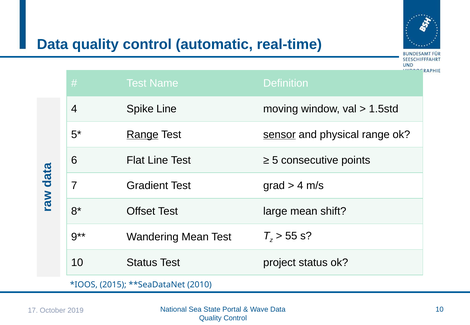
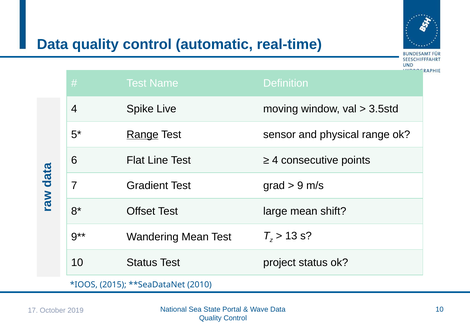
Spike Line: Line -> Live (166, 109)
1.5std: 1.5std -> 3.5std (384, 109)
sensor underline: present -> none (279, 135)
5: 5 -> 4 (275, 160)
4: 4 -> 9 (300, 186)
55: 55 -> 13 (291, 236)
